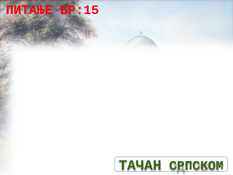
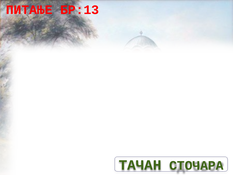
БР:15: БР:15 -> БР:13 (80, 10)
СРПСКОМ: СРПСКОМ -> СТОЧАРА (196, 165)
